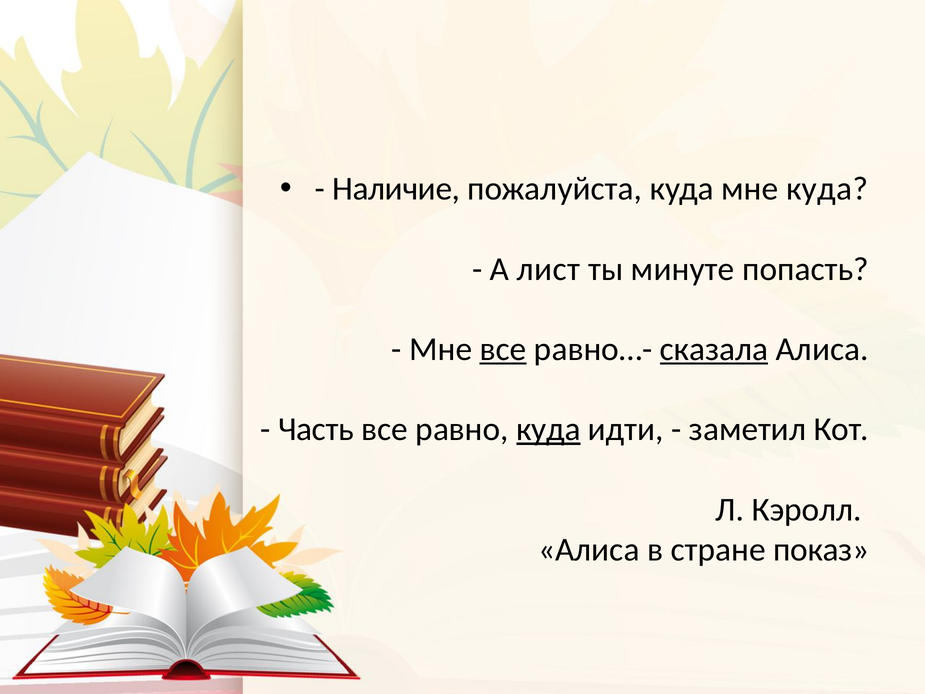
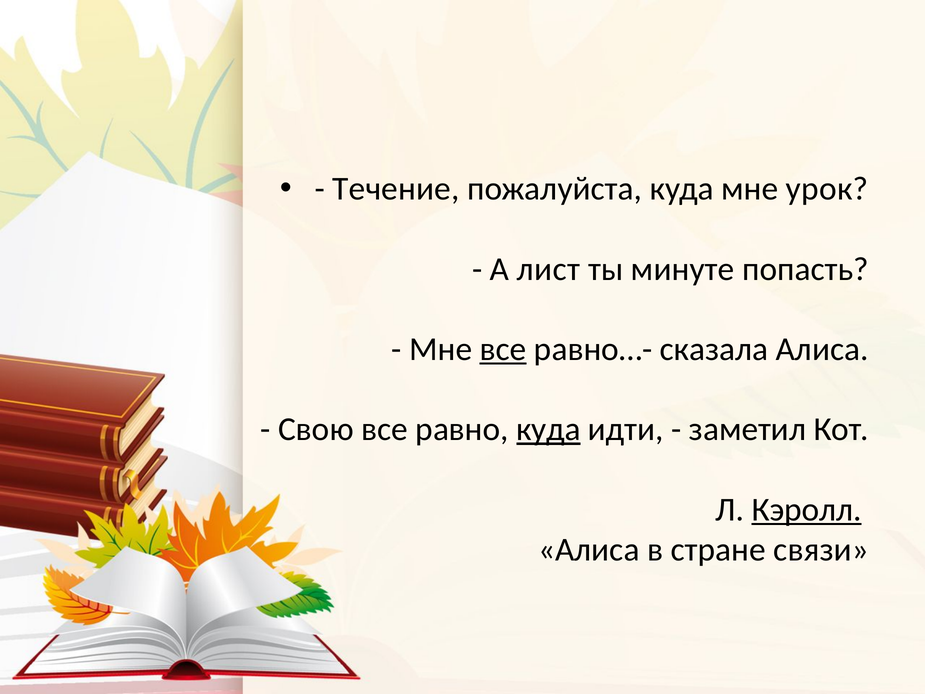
Наличие: Наличие -> Течение (396, 189)
мне куда: куда -> урок (827, 189)
сказала underline: present -> none (714, 349)
Часть: Часть -> Свою (316, 429)
Кэролл underline: none -> present (807, 509)
показ: показ -> связи (821, 549)
